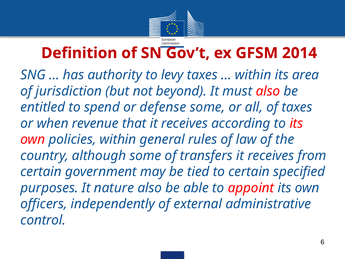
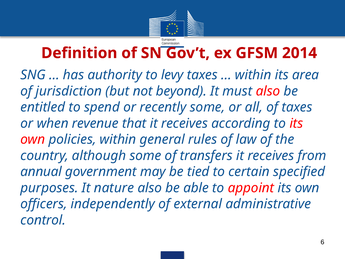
defense: defense -> recently (163, 107)
certain: certain -> annual (41, 172)
